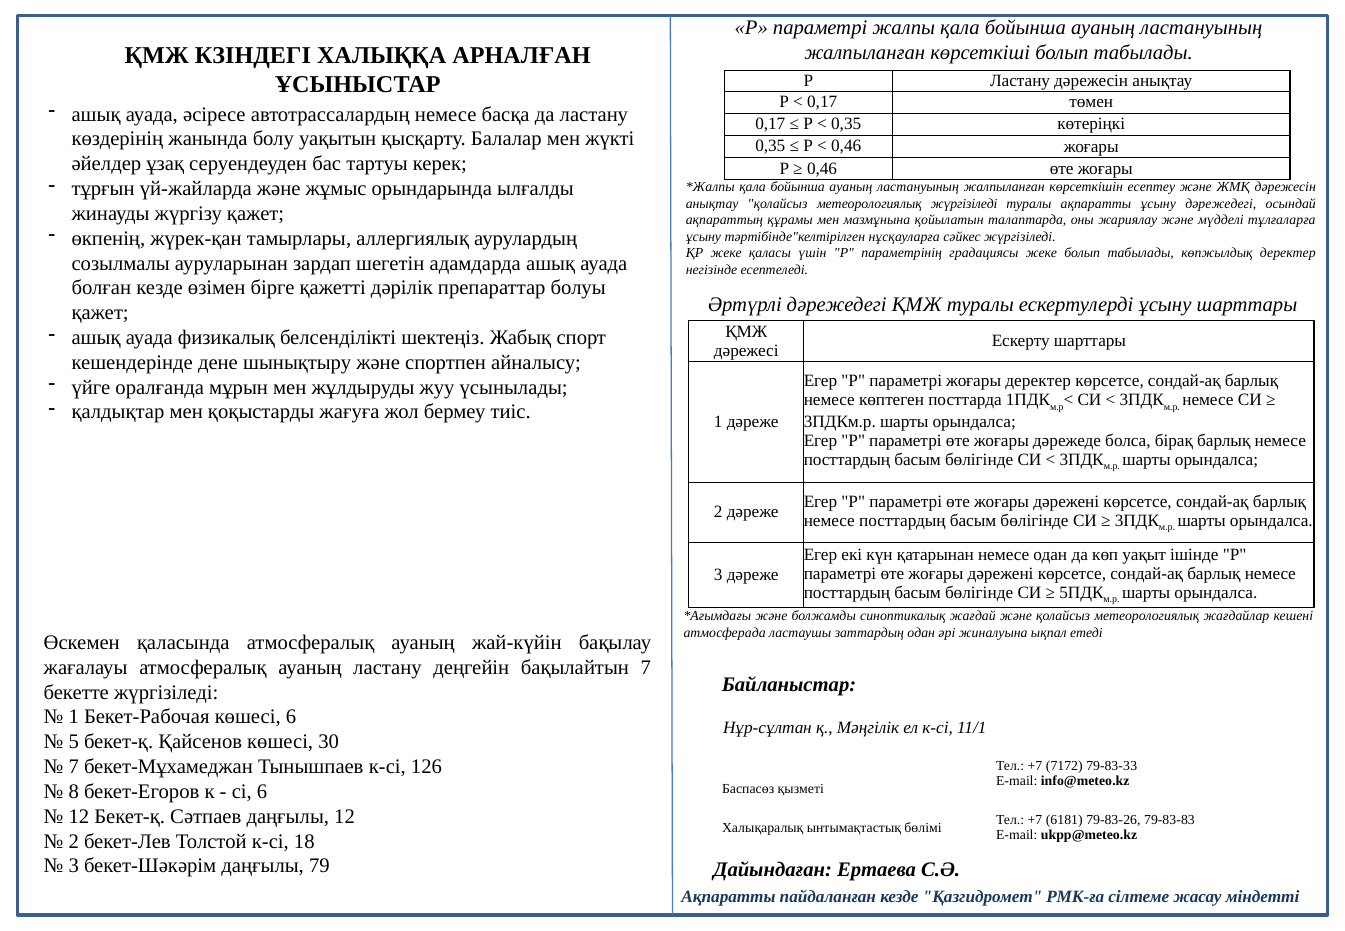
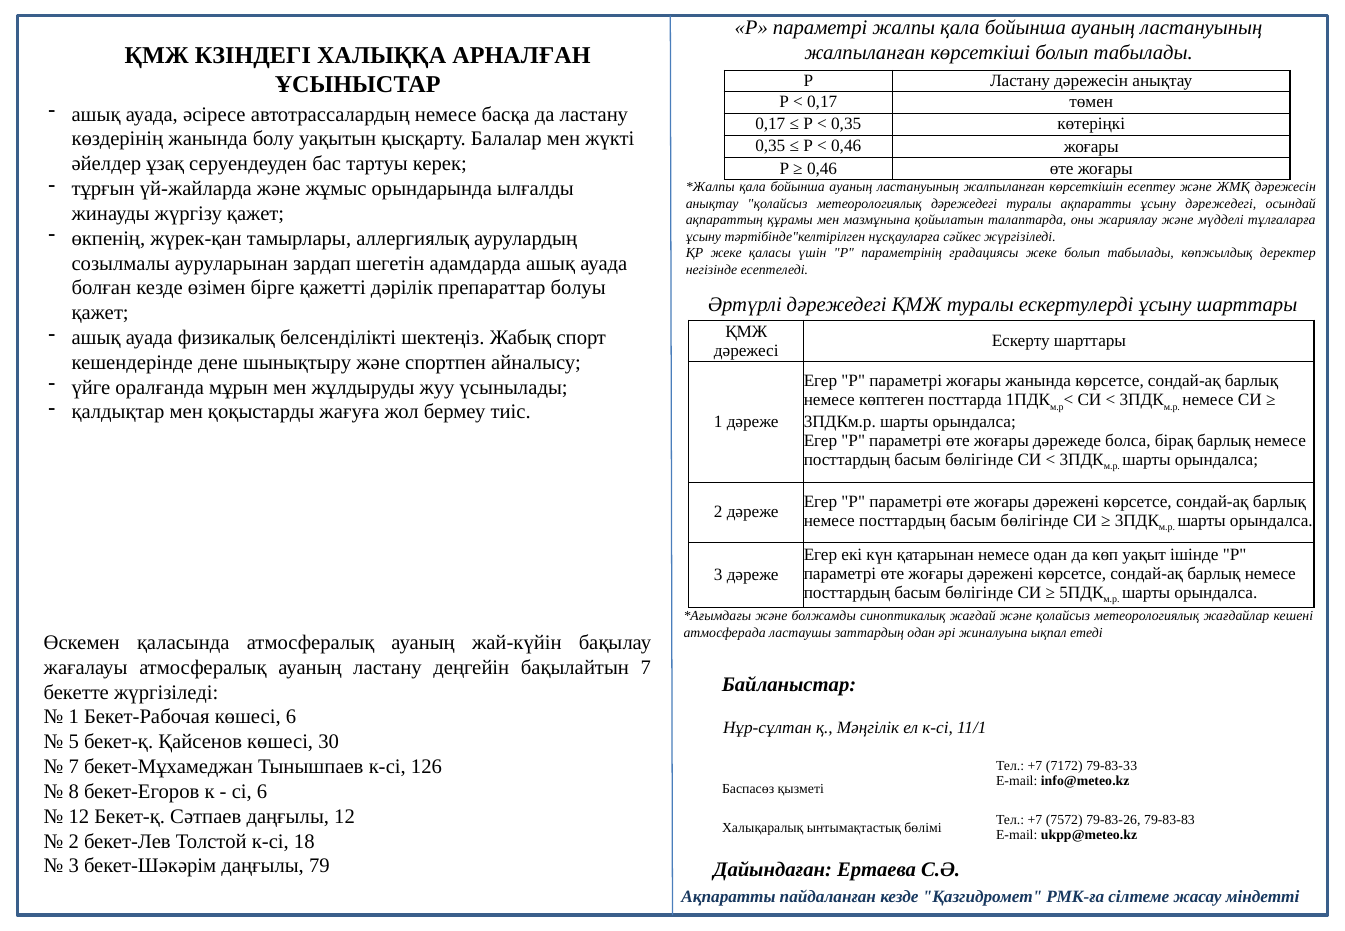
метеорологиялық жүргізіледі: жүргізіледі -> дәрежедегі (964, 204)
жоғары деректер: деректер -> жанында (1038, 381)
6181: 6181 -> 7572 (1064, 820)
